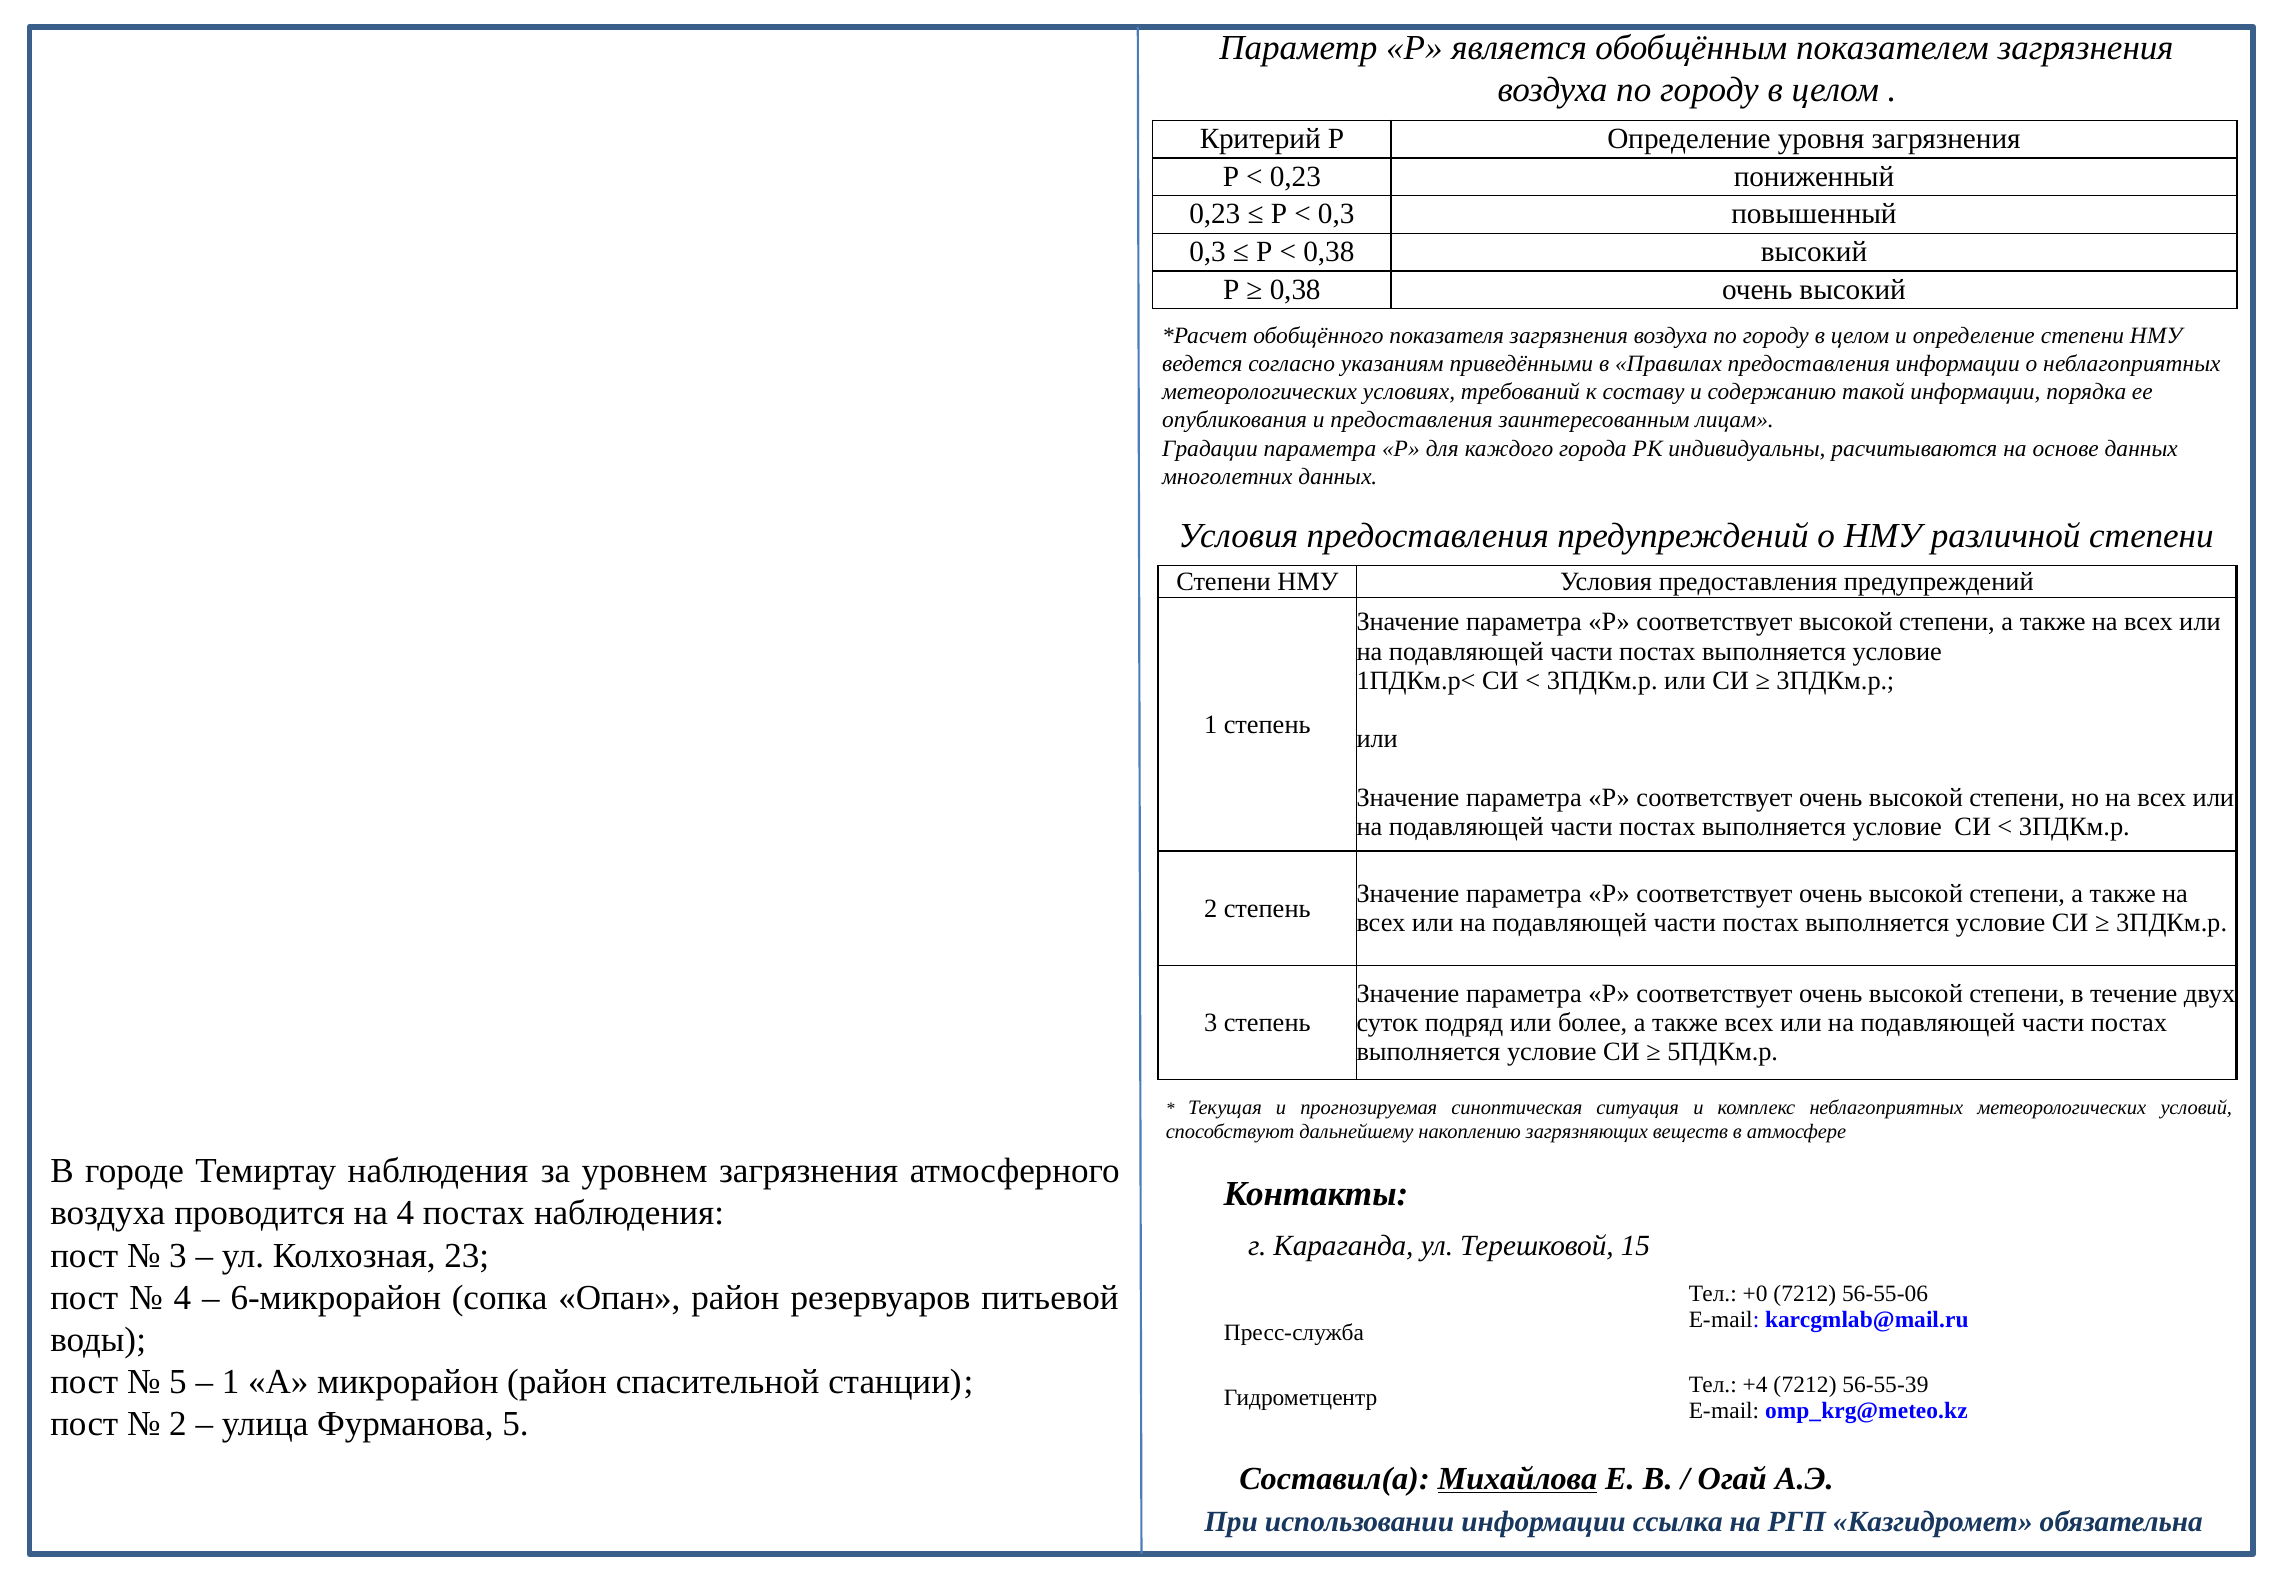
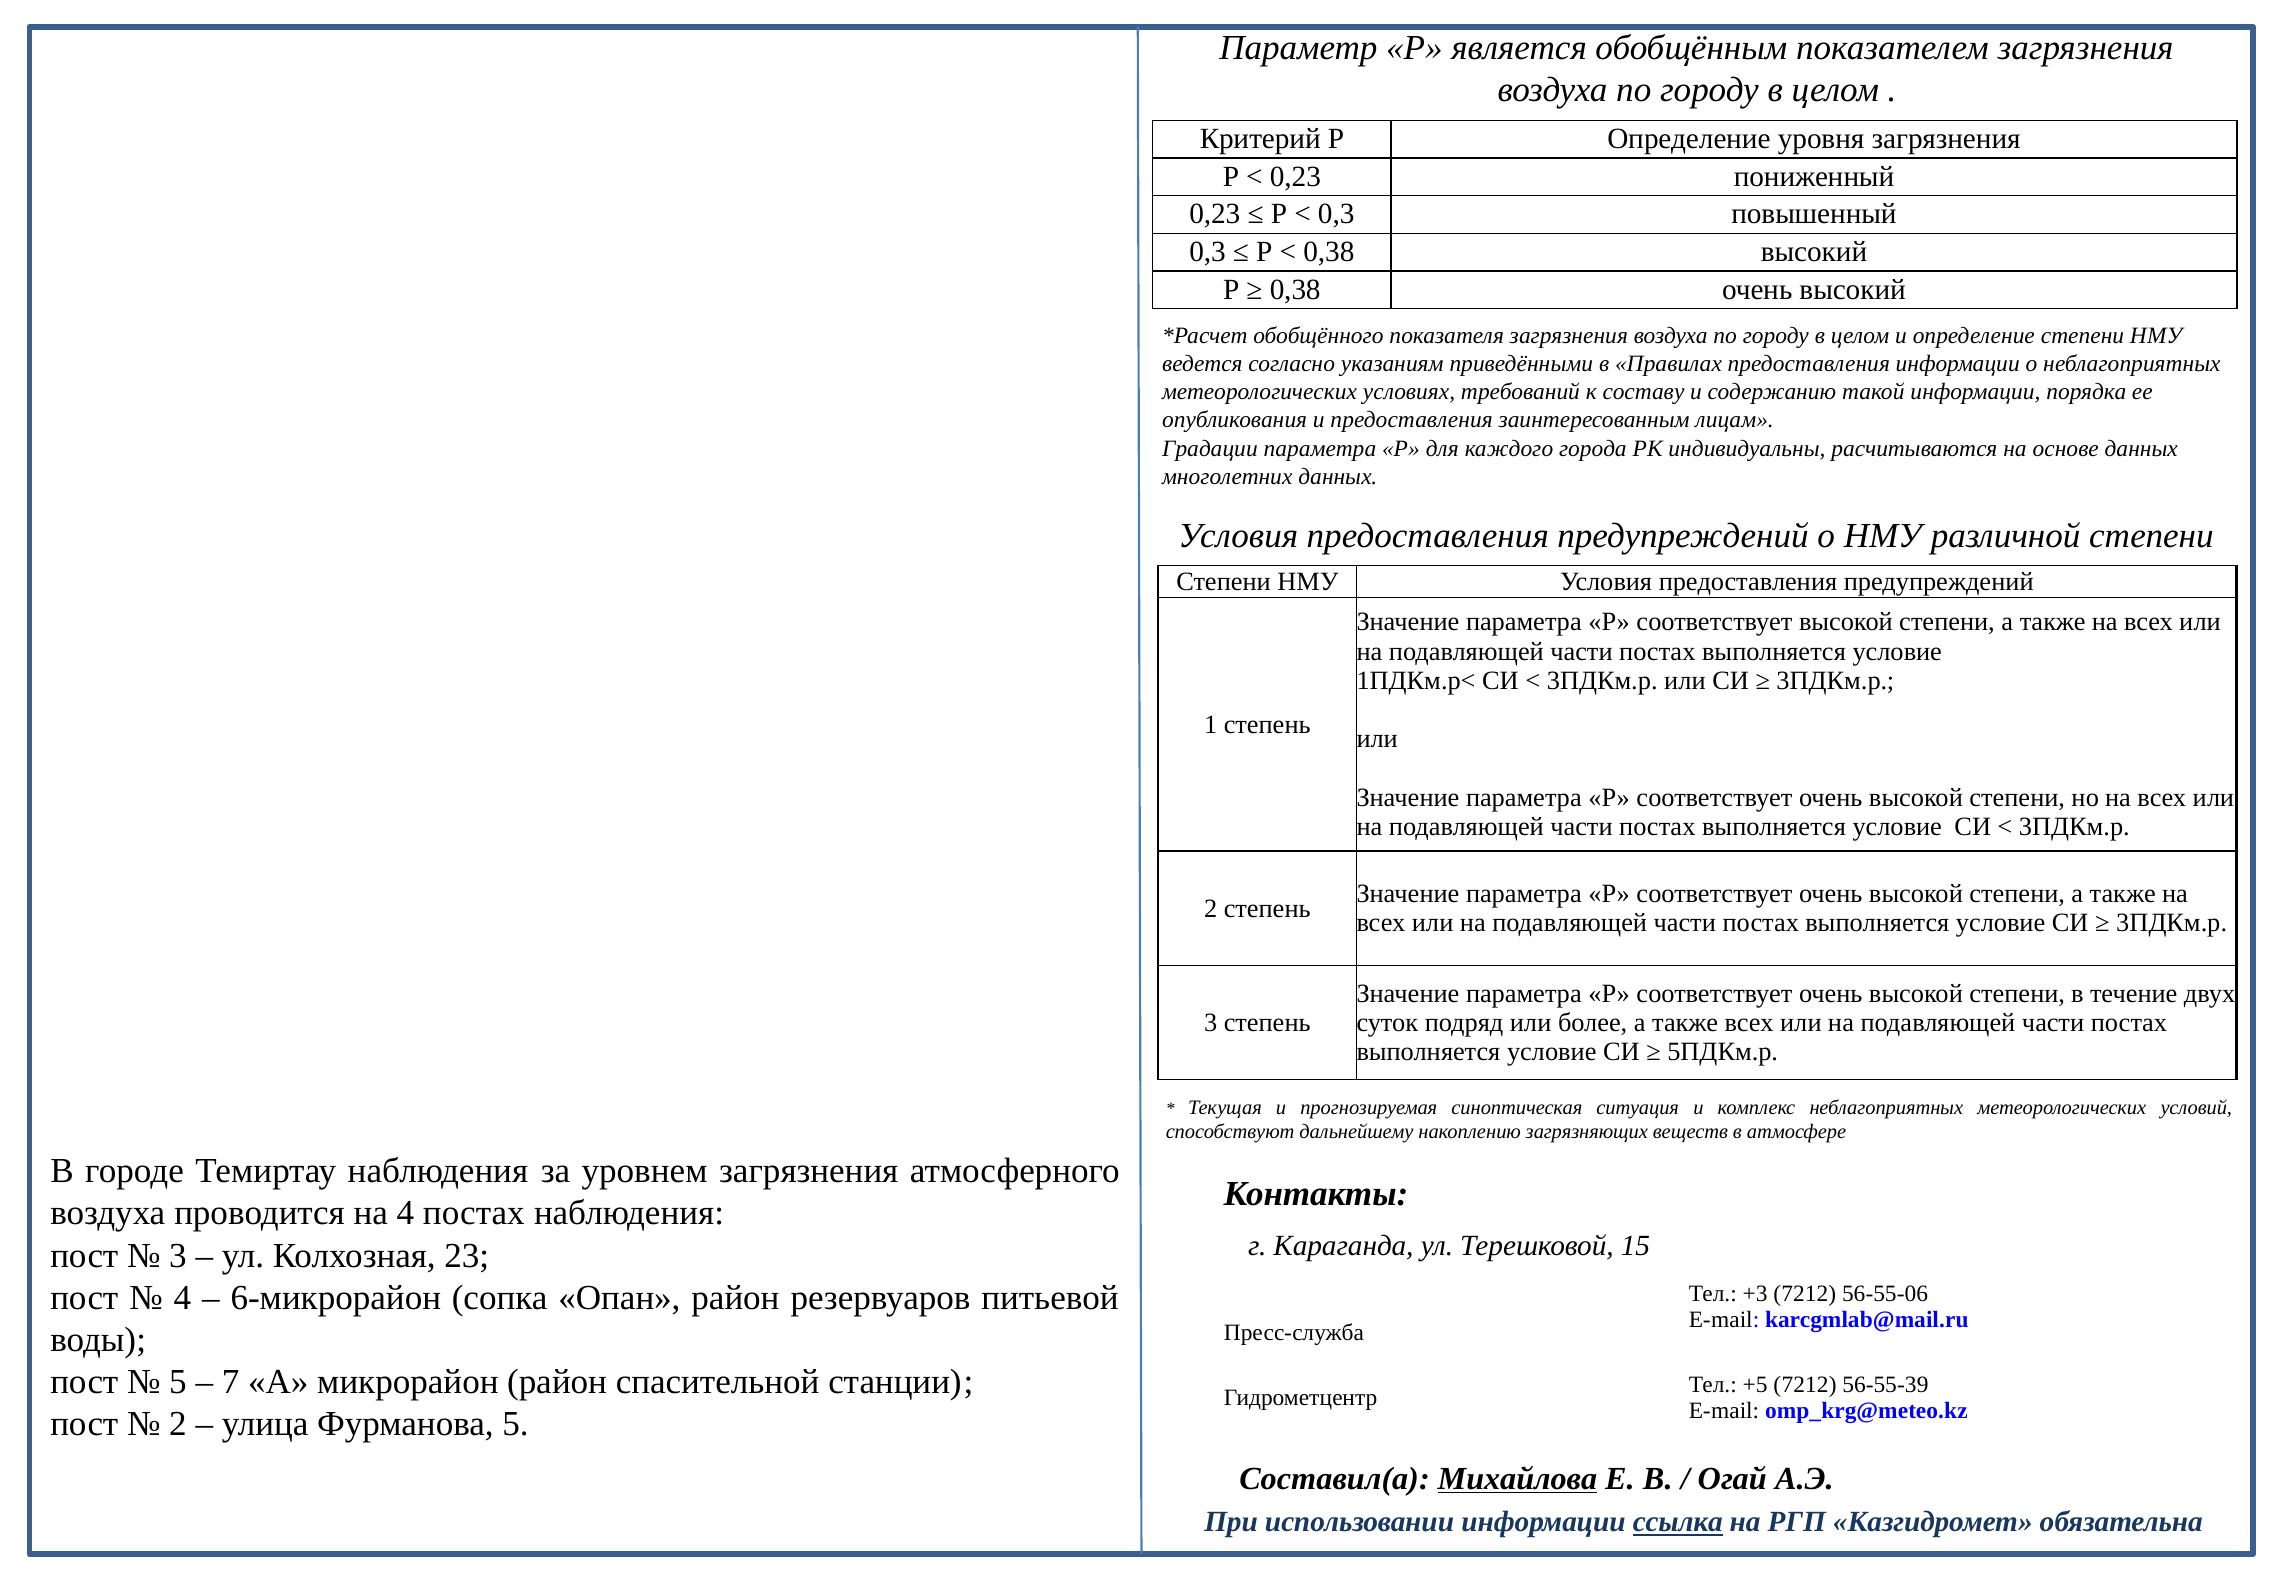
+0: +0 -> +3 (1755, 1293)
1: 1 -> 7 (231, 1382)
+4: +4 -> +5 (1755, 1385)
ссылка underline: none -> present (1678, 1522)
